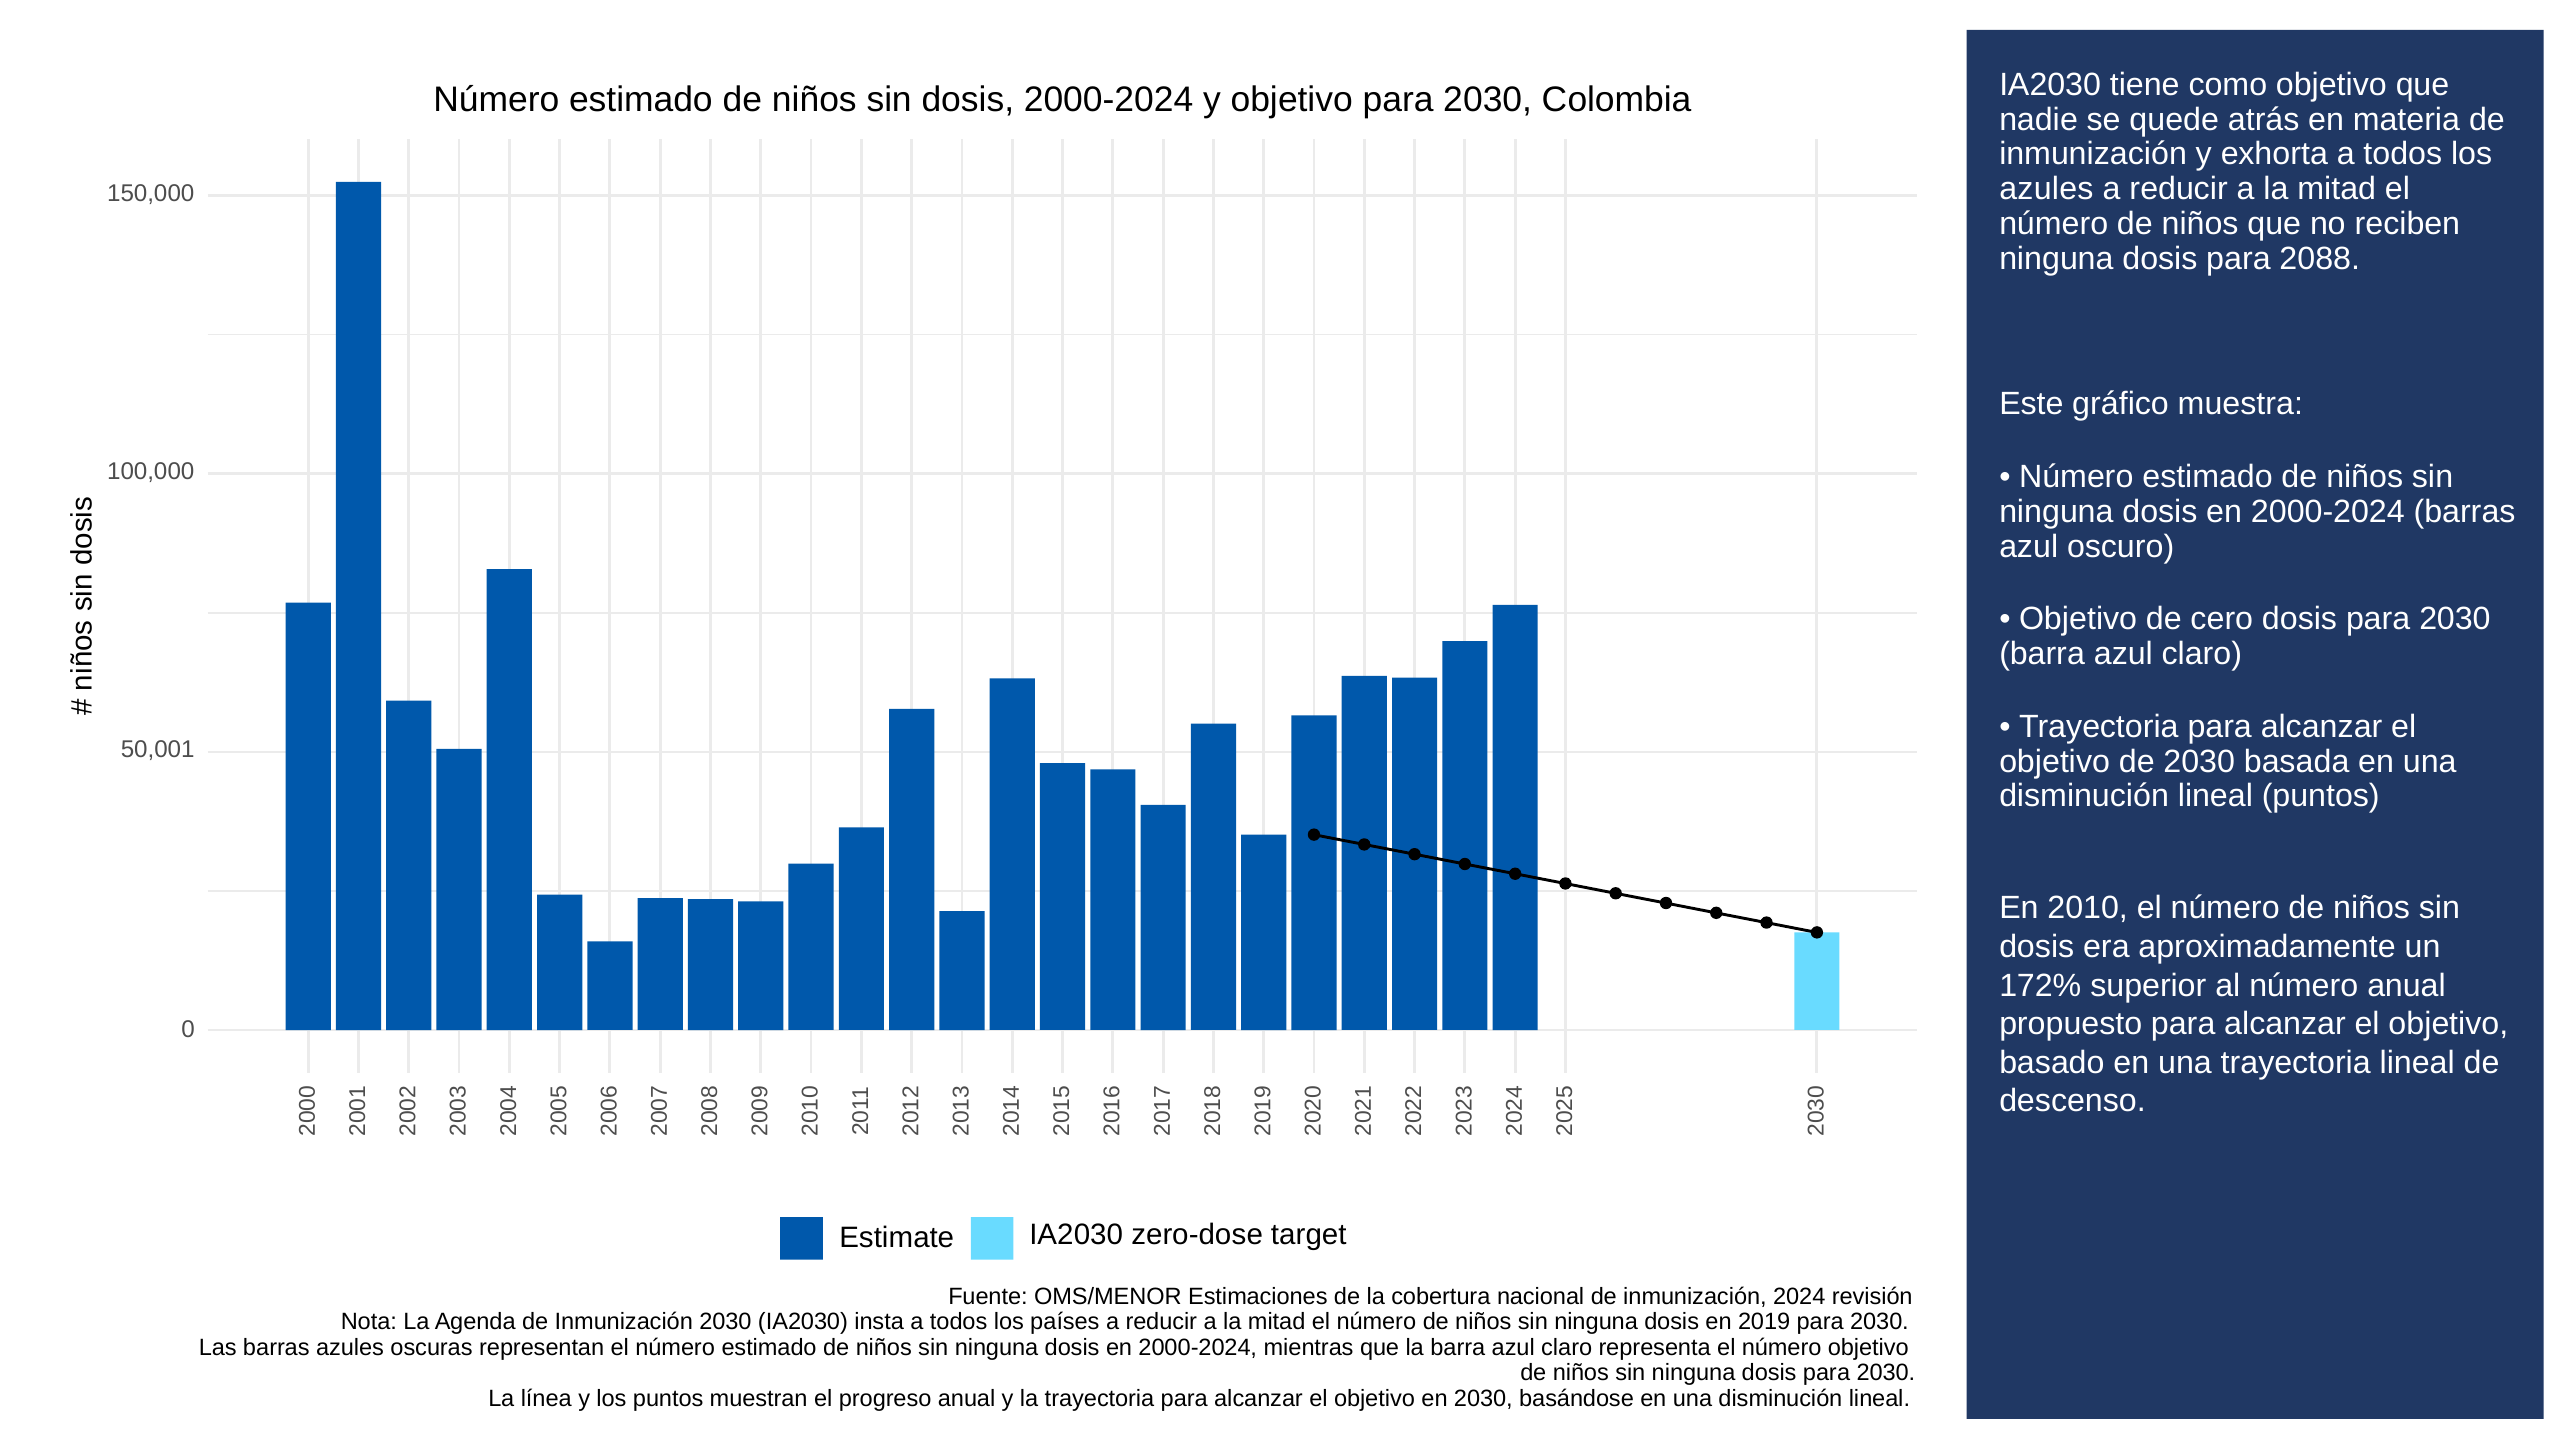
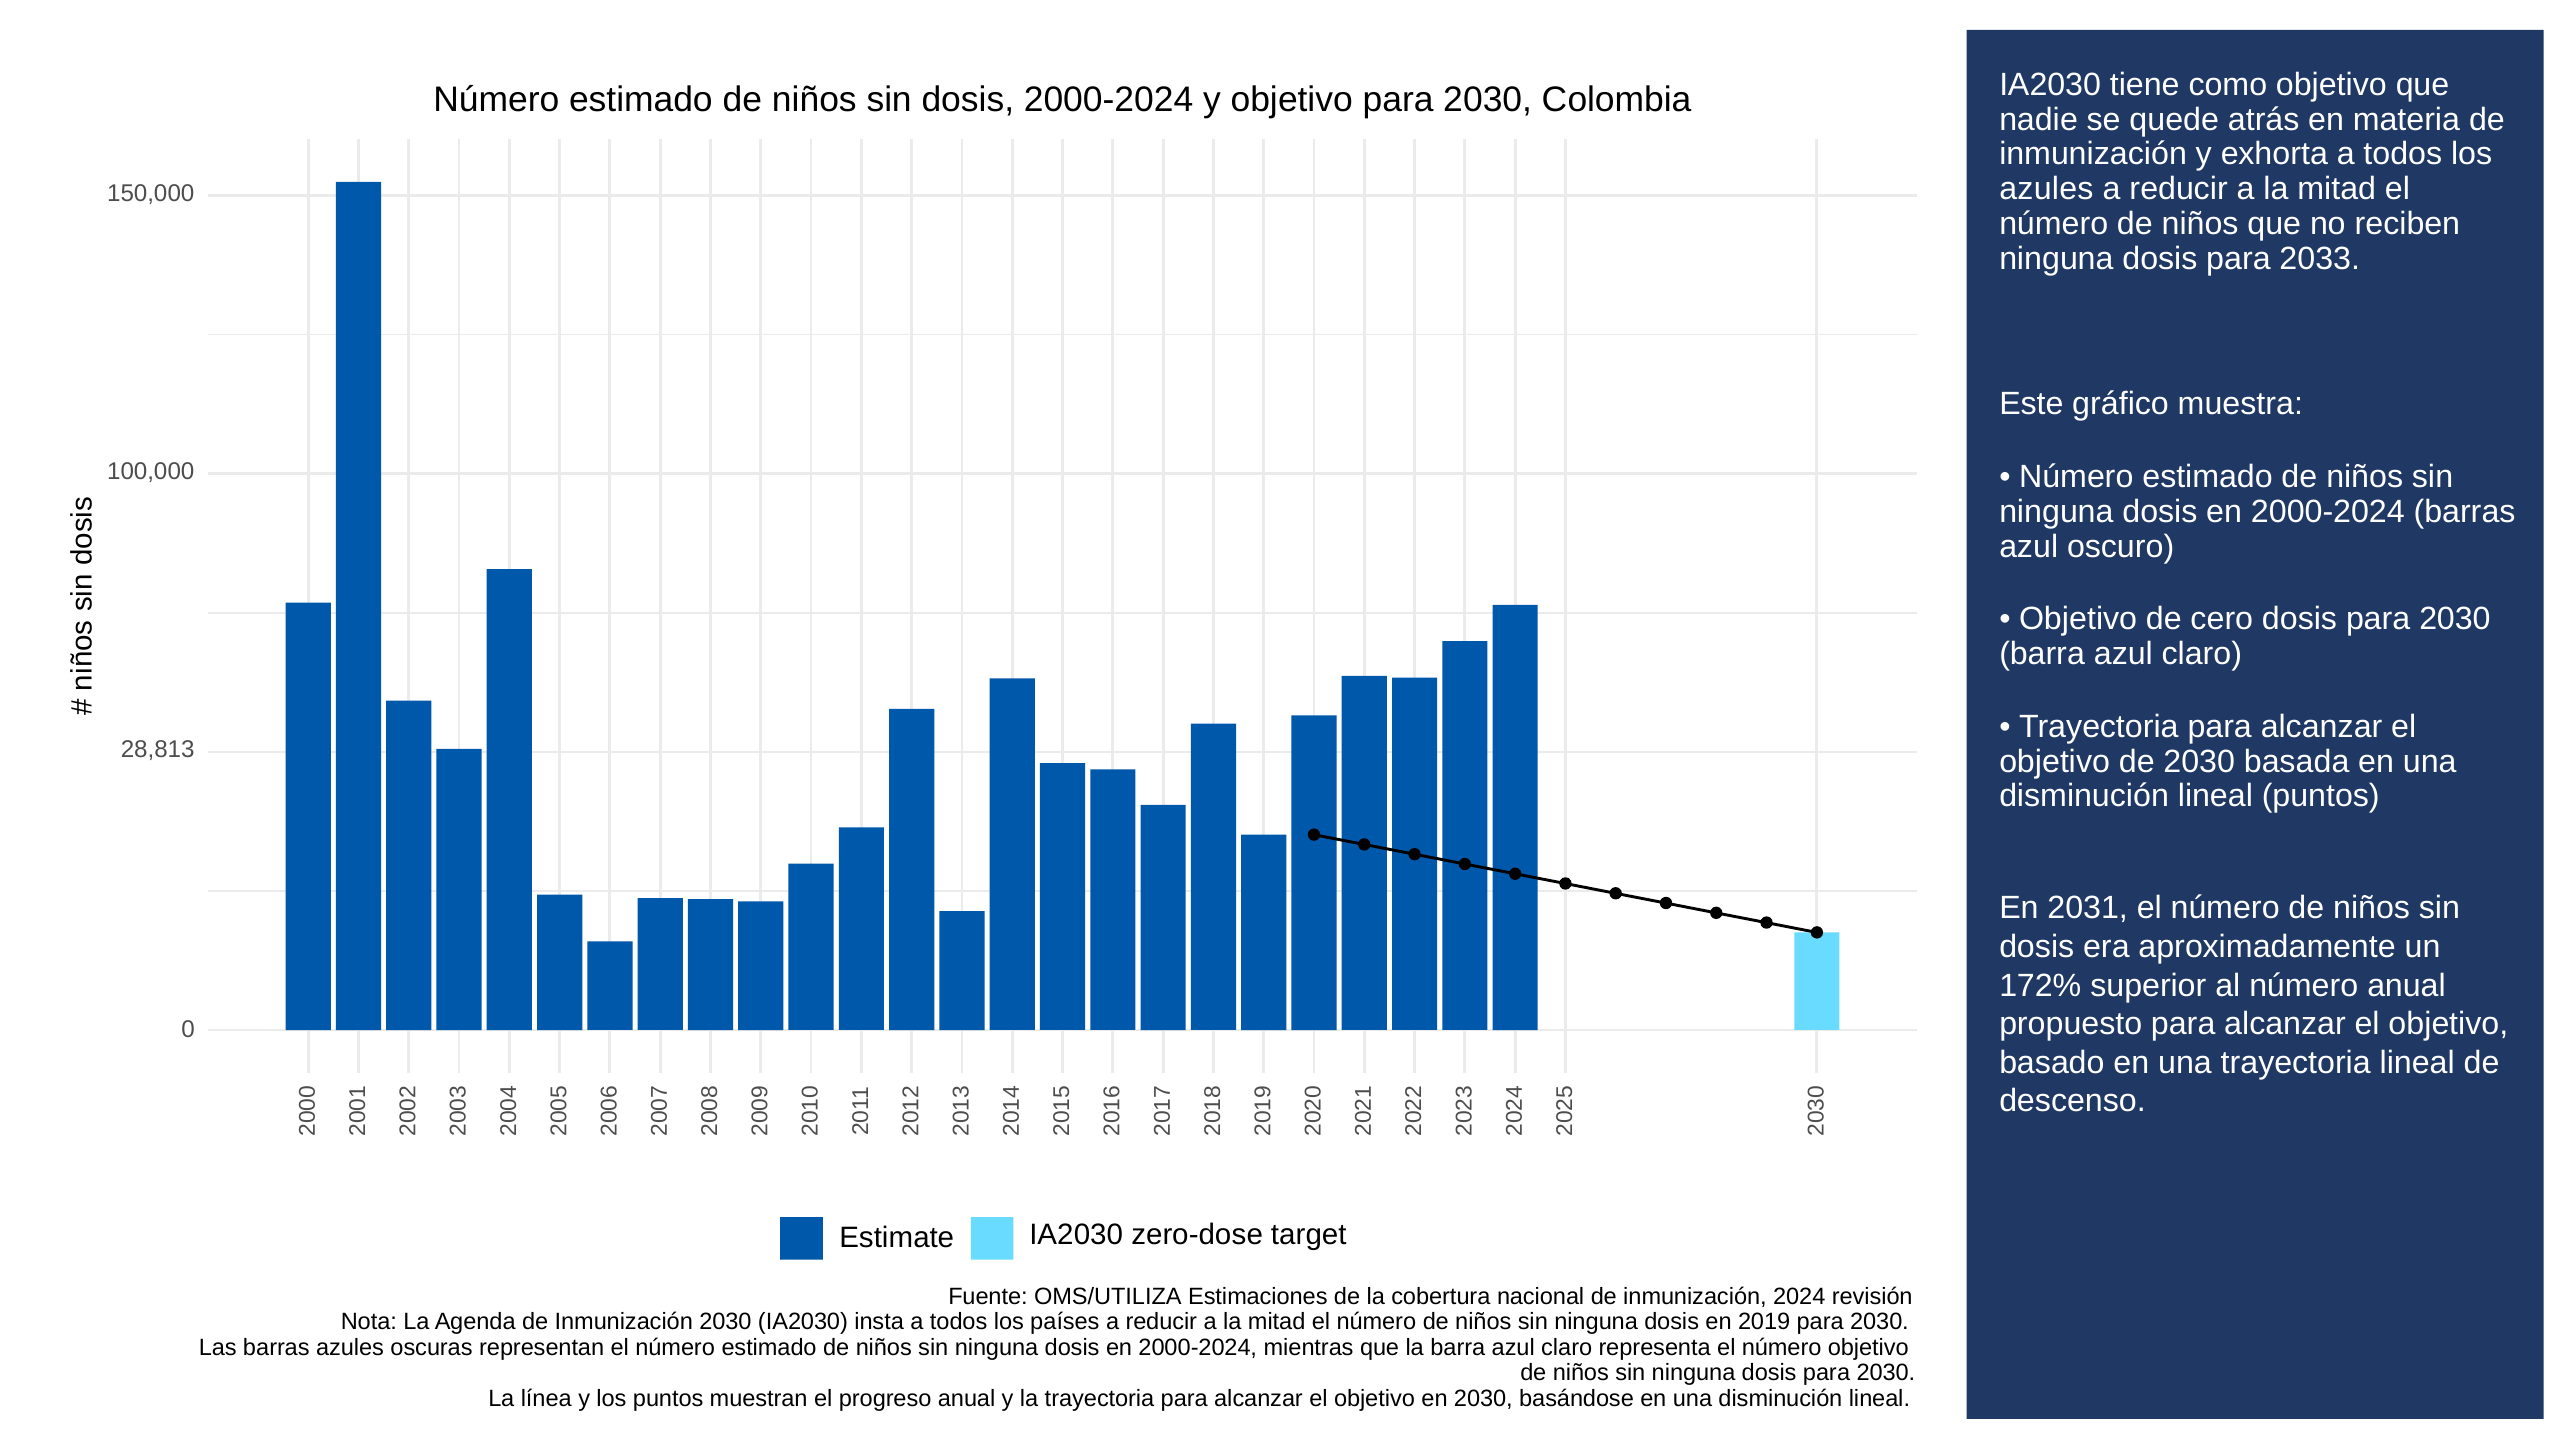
2088: 2088 -> 2033 (2320, 258)
50,001: 50,001 -> 28,813 (158, 749)
2010: 2010 -> 2031 (2088, 908)
OMS/MENOR: OMS/MENOR -> OMS/UTILIZA (1108, 1297)
